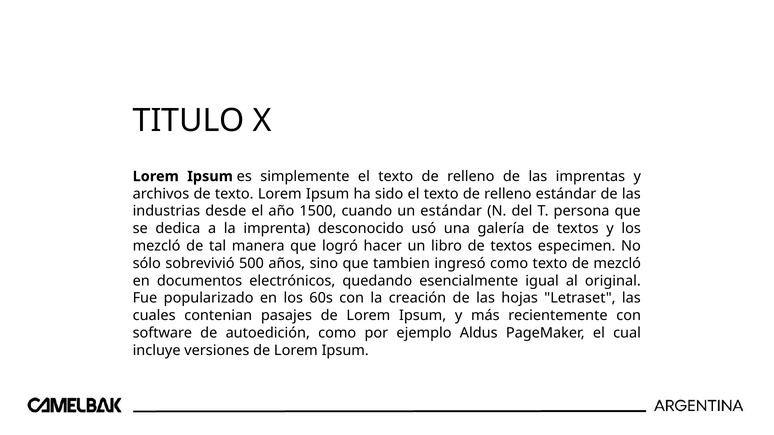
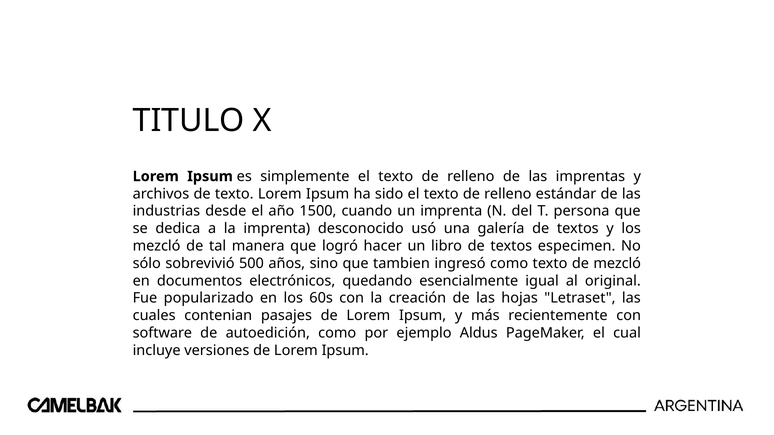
un estándar: estándar -> imprenta (451, 211)
